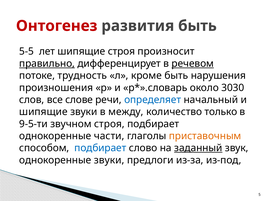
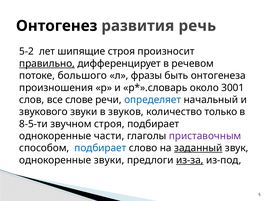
Онтогенез colour: red -> black (57, 26)
развития быть: быть -> речь (197, 26)
5-5: 5-5 -> 5-2 (27, 51)
речевом underline: present -> none (193, 63)
трудность: трудность -> большого (82, 75)
кроме: кроме -> фразы (147, 75)
нарушения: нарушения -> онтогенеза (218, 75)
3030: 3030 -> 3001 (233, 87)
шипящие: шипящие -> звукового (43, 111)
между: между -> звуков (126, 111)
9-5-ти: 9-5-ти -> 8-5-ти (33, 123)
приставочным colour: orange -> purple (205, 135)
из-за underline: none -> present (190, 160)
